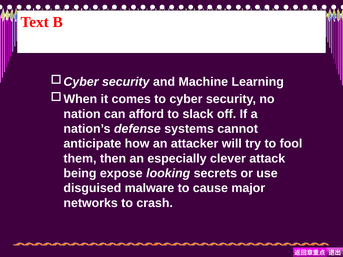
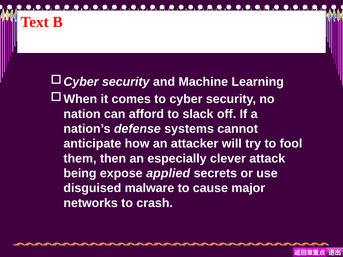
looking: looking -> applied (168, 173)
